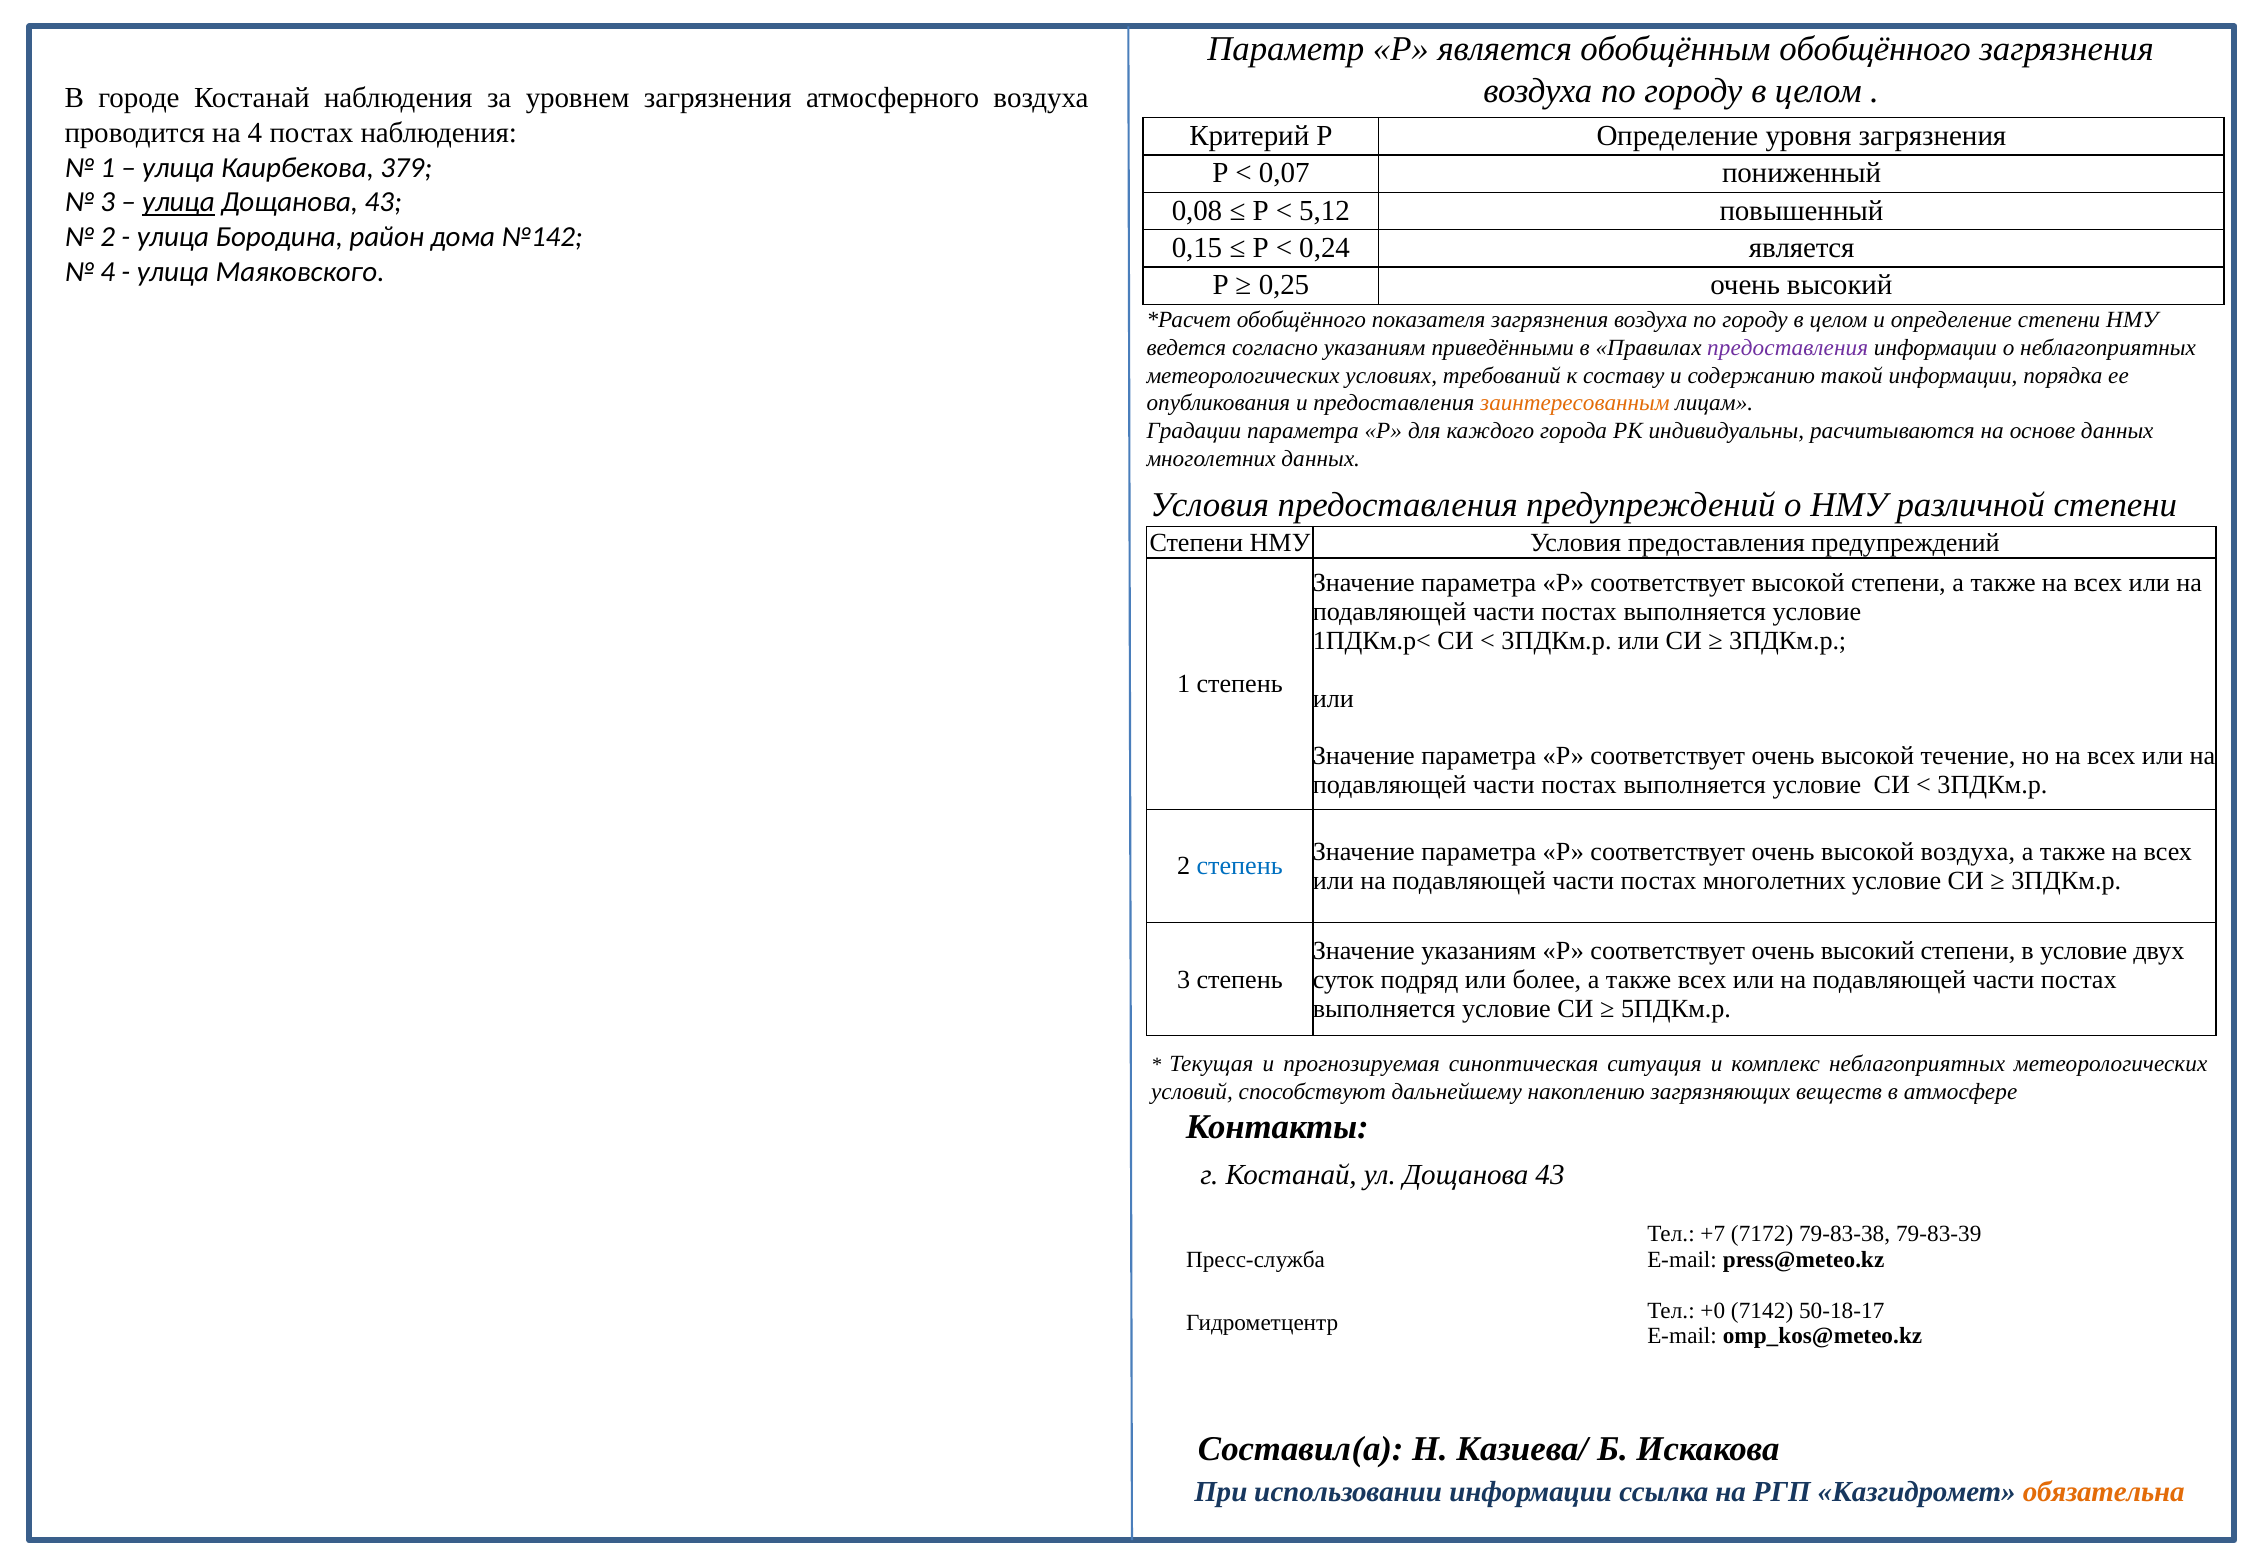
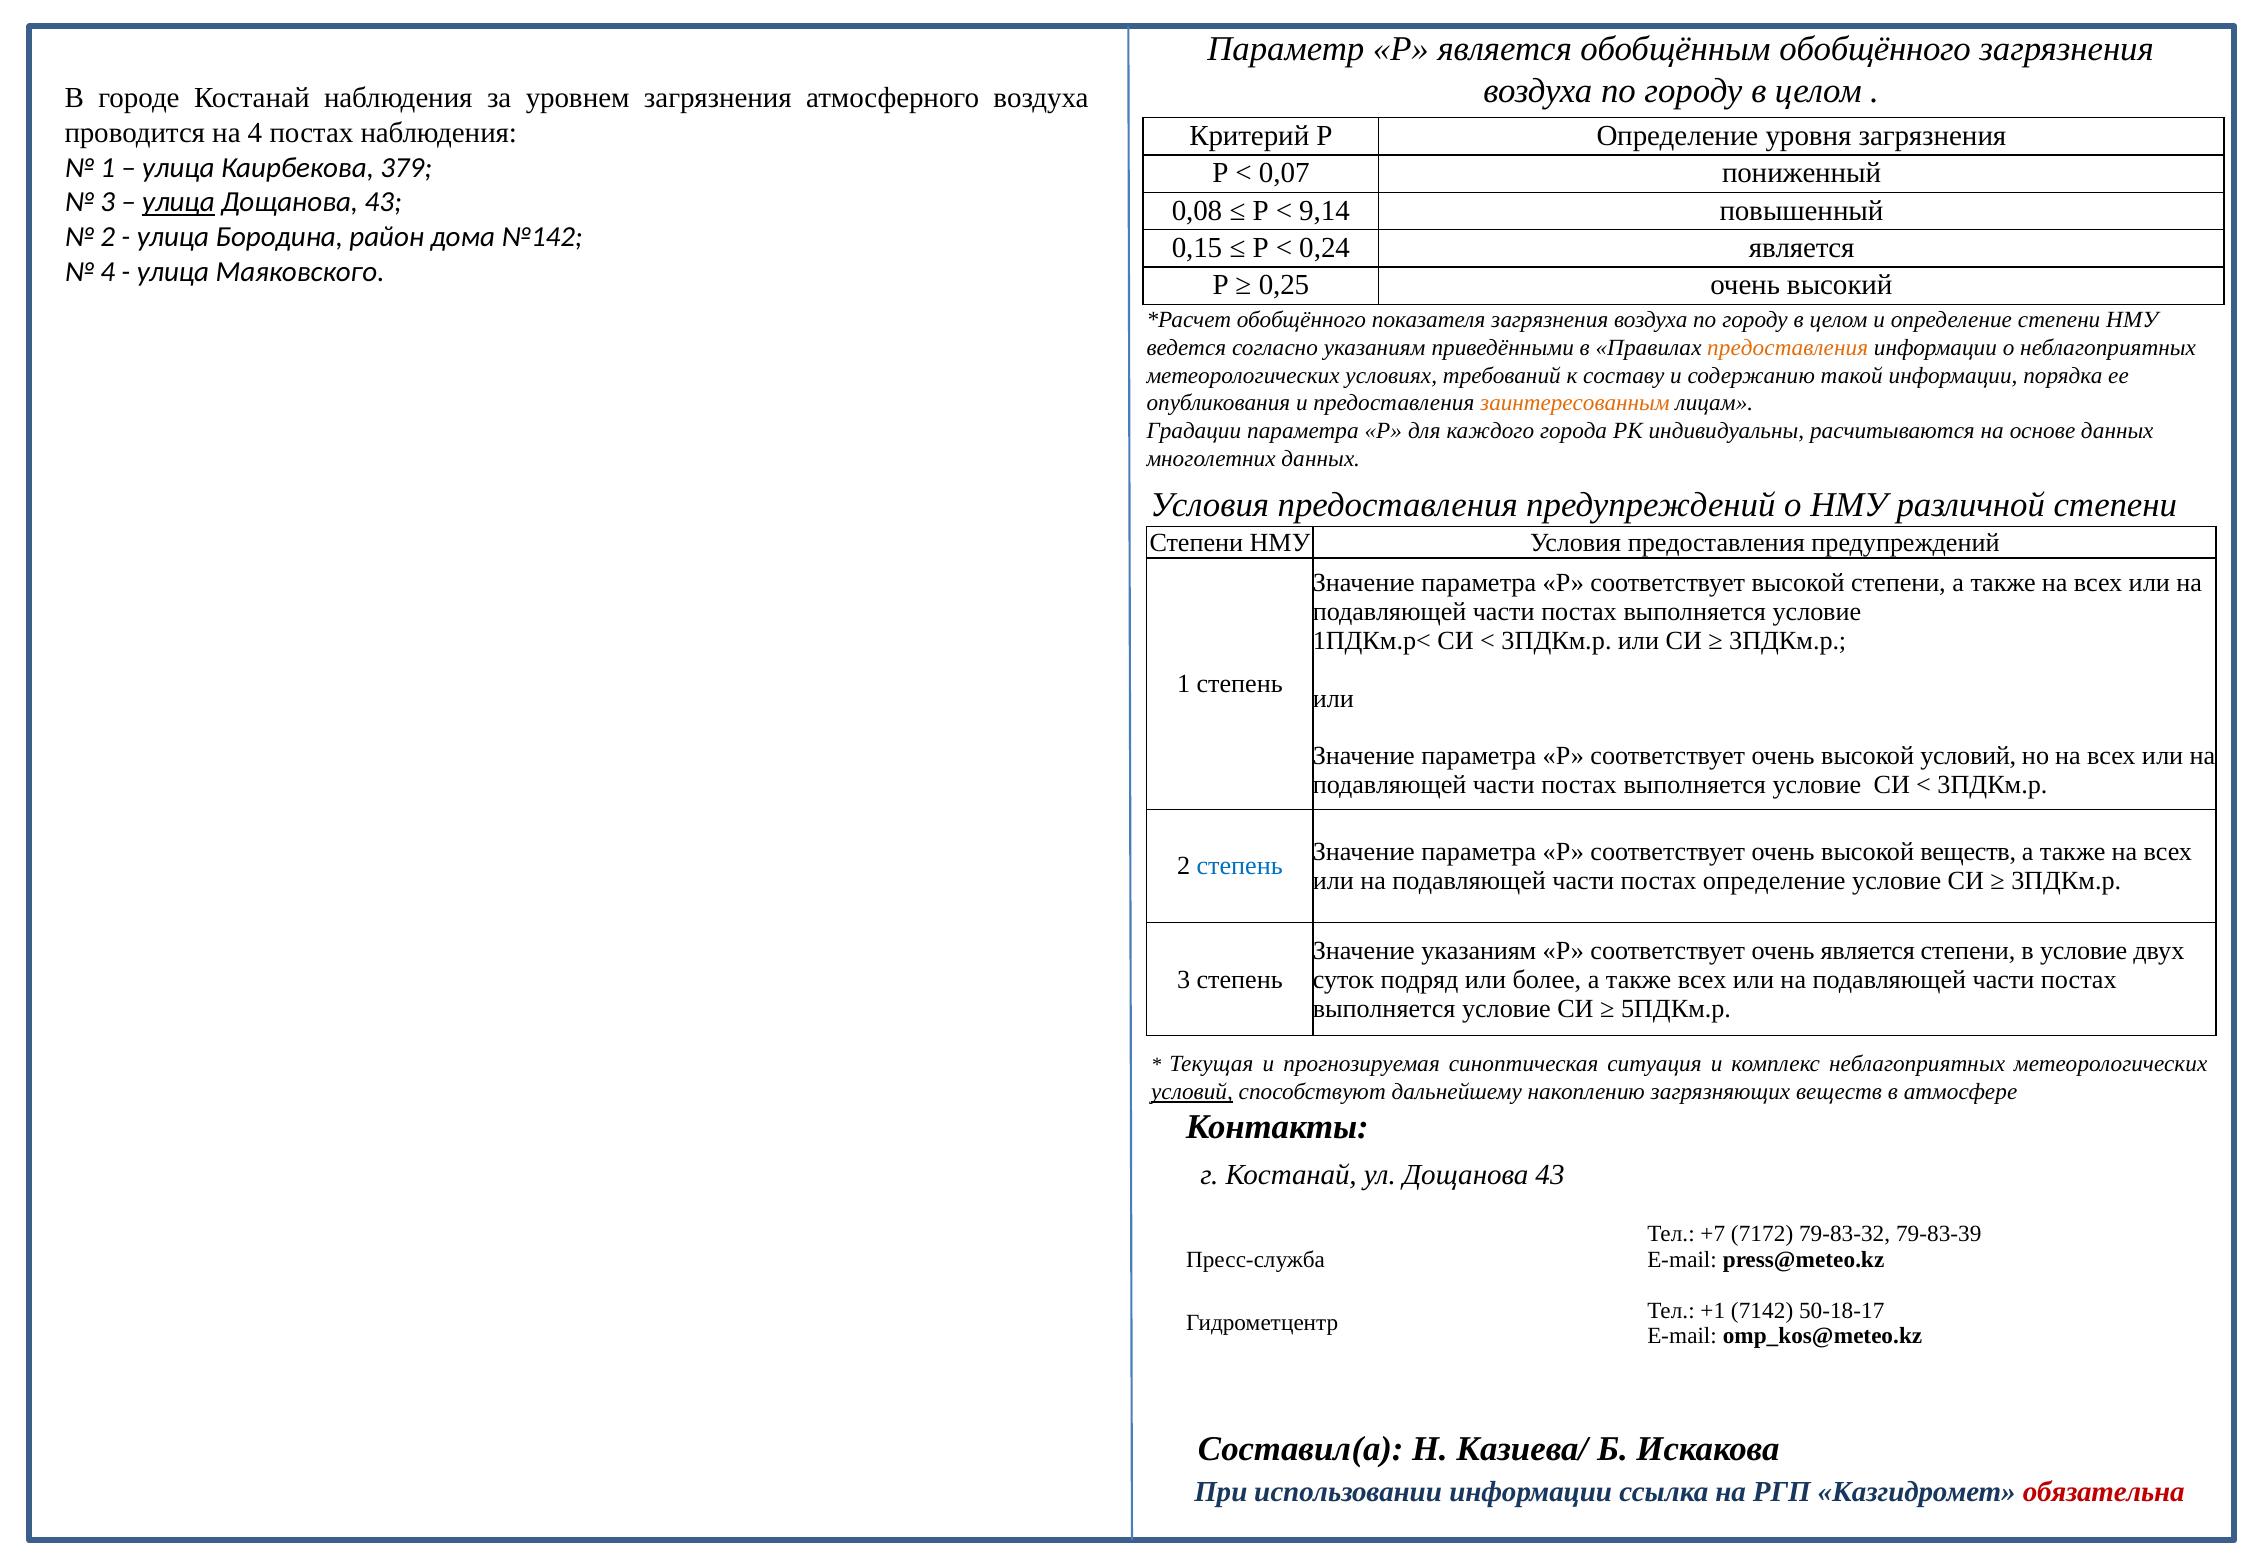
5,12: 5,12 -> 9,14 (1325, 211)
предоставления colour: purple -> orange (1788, 348)
высокой течение: течение -> условий (1968, 756)
высокой воздуха: воздуха -> веществ (1968, 852)
постах многолетних: многолетних -> определение (1774, 881)
соответствует очень высокий: высокий -> является (1868, 951)
условий underline: none -> present (1192, 1092)
79-83-38: 79-83-38 -> 79-83-32 (1845, 1234)
+0: +0 -> +1 (1713, 1311)
обязательна colour: orange -> red (2104, 1493)
